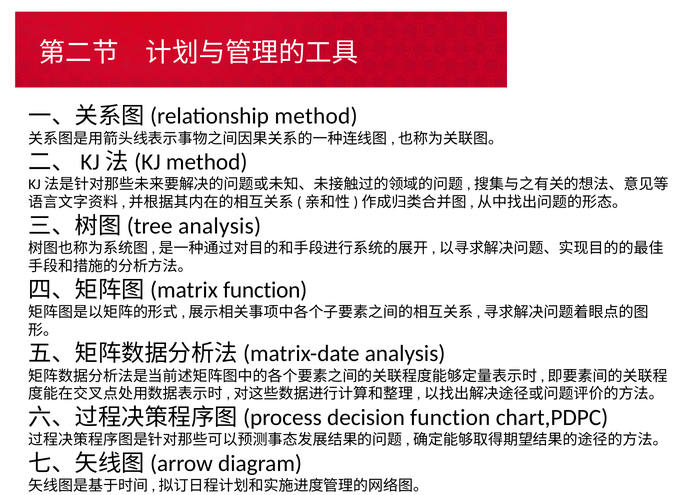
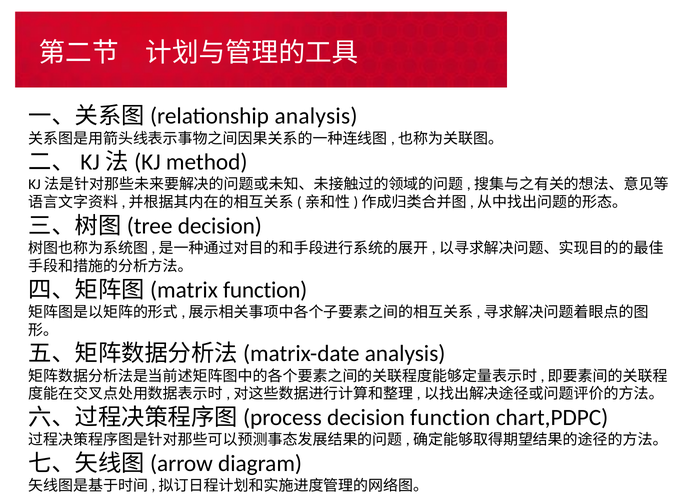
method: method -> analysis (316, 116)
analysis: analysis -> decision (220, 226)
